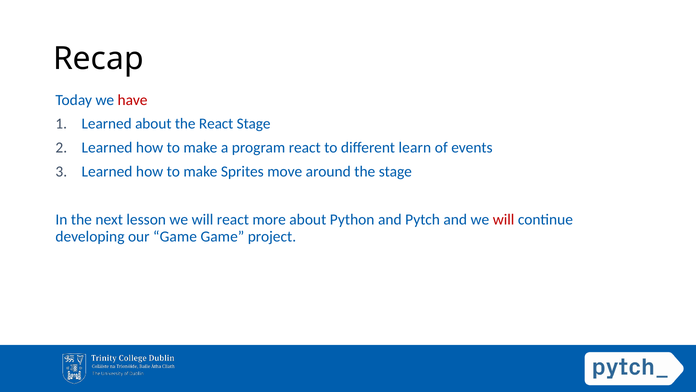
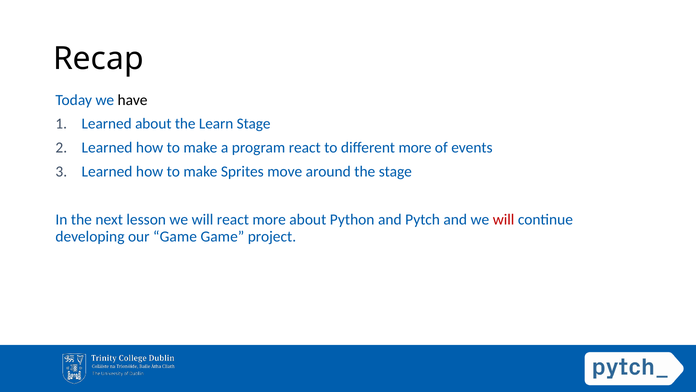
have colour: red -> black (133, 100)
the React: React -> Learn (216, 124)
different learn: learn -> more (415, 147)
